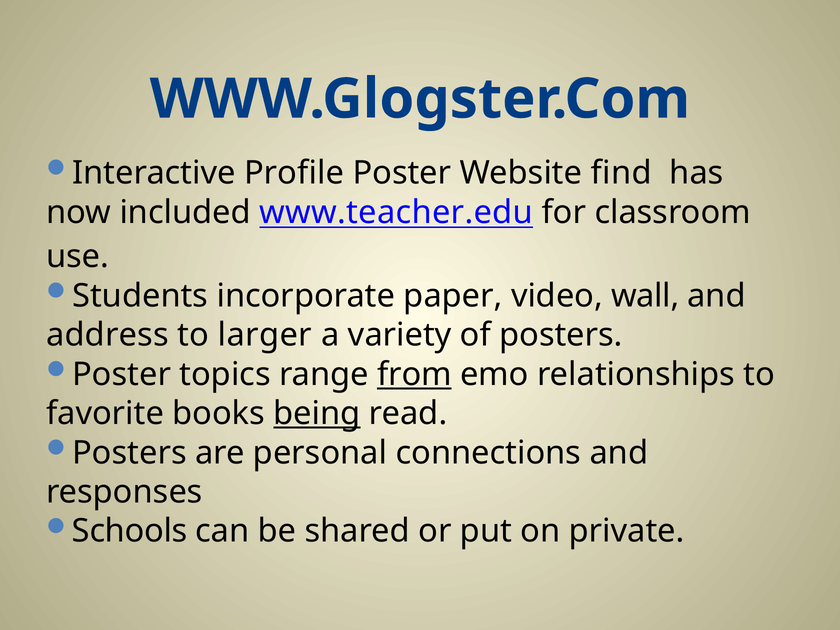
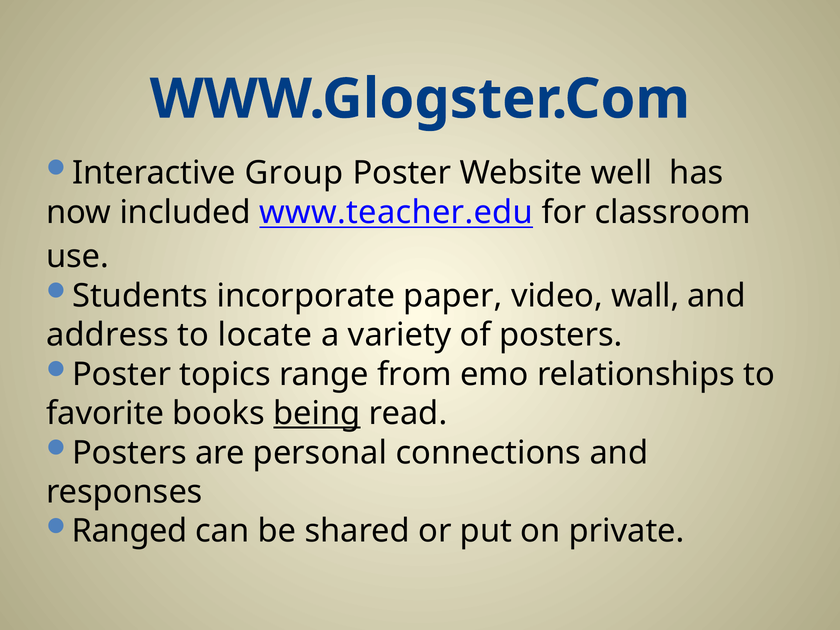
Profile: Profile -> Group (294, 173)
find: find -> well (621, 173)
larger: larger -> locate (265, 335)
from underline: present -> none (414, 374)
Schools: Schools -> Ranged (130, 531)
